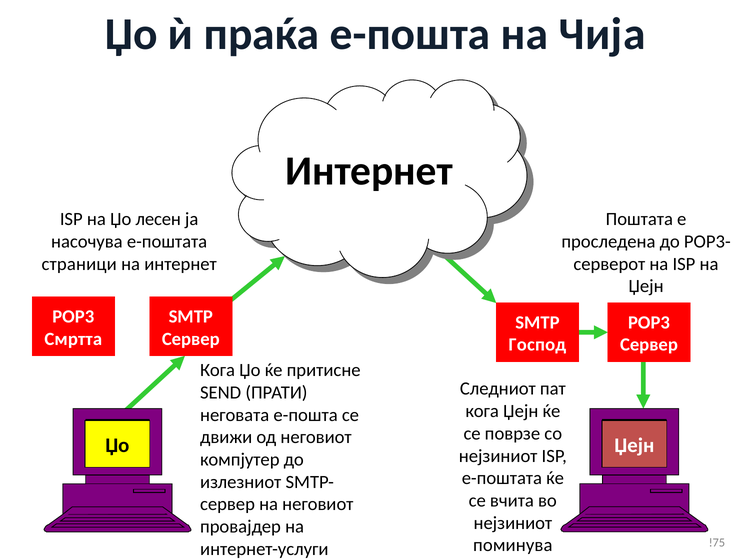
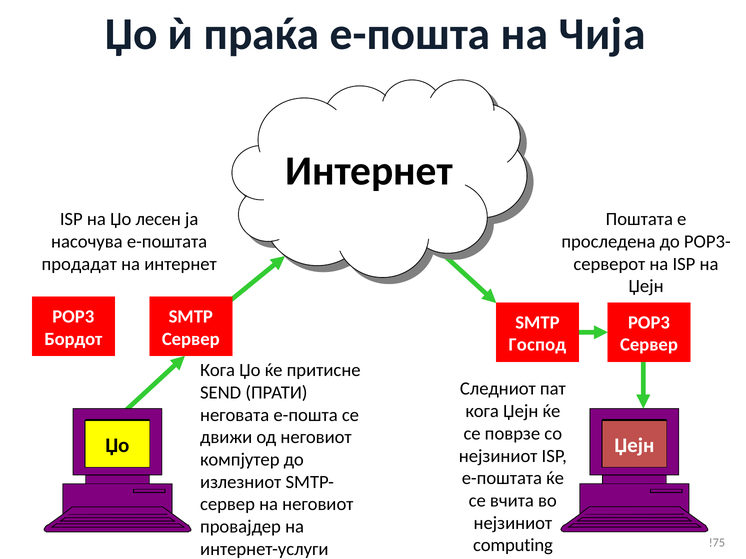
страници: страници -> продадат (79, 264)
Смртта: Смртта -> Бордот (73, 339)
поминува: поминува -> computing (513, 546)
